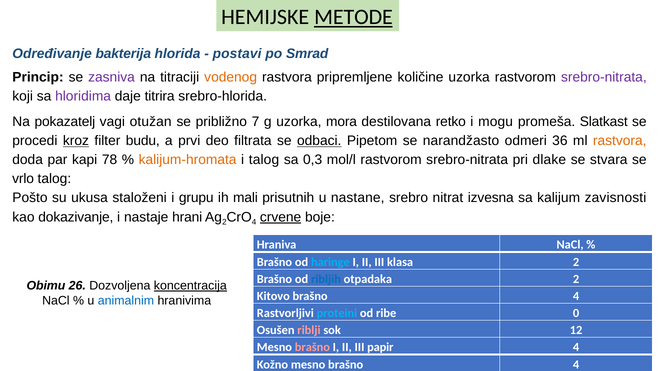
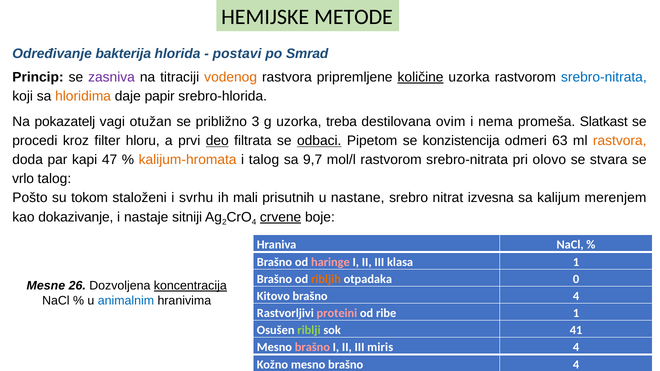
METODE underline: present -> none (354, 17)
količine underline: none -> present (421, 77)
srebro-nitrata colour: purple -> blue (604, 77)
hloridima colour: purple -> orange (83, 96)
titrira: titrira -> papir (160, 96)
7: 7 -> 3 (256, 122)
mora: mora -> treba (342, 122)
retko: retko -> ovim (451, 122)
mogu: mogu -> nema (496, 122)
kroz underline: present -> none (76, 141)
budu: budu -> hloru (143, 141)
deo underline: none -> present (217, 141)
narandžasto: narandžasto -> konzistencija (461, 141)
36: 36 -> 63 (560, 141)
78: 78 -> 47 (110, 160)
0,3: 0,3 -> 9,7 (313, 160)
dlake: dlake -> olovo (549, 160)
ukusa: ukusa -> tokom (90, 198)
grupu: grupu -> svrhu (196, 198)
zavisnosti: zavisnosti -> merenjem (616, 198)
hrani: hrani -> sitniji (187, 217)
haringe colour: light blue -> pink (330, 262)
klasa 2: 2 -> 1 (576, 262)
ribljih colour: blue -> orange (326, 279)
otpadaka 2: 2 -> 0 (576, 279)
Obimu: Obimu -> Mesne (46, 286)
proteini colour: light blue -> pink (337, 313)
ribe 0: 0 -> 1 (576, 313)
riblji colour: pink -> light green (309, 330)
12: 12 -> 41 (576, 330)
papir: papir -> miris (380, 348)
